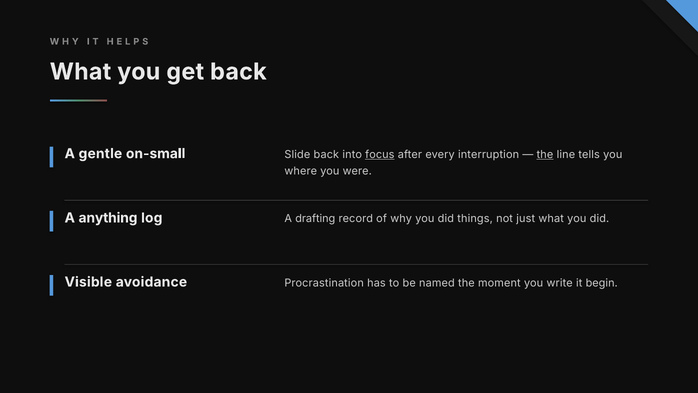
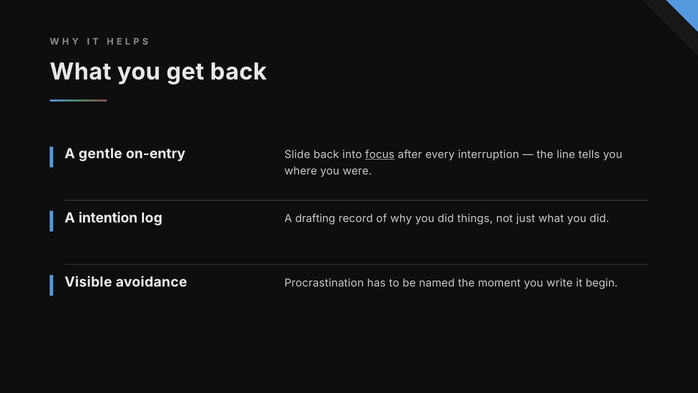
on-small: on-small -> on-entry (156, 154)
the underline: present -> none (545, 154)
anything: anything -> intention (108, 218)
